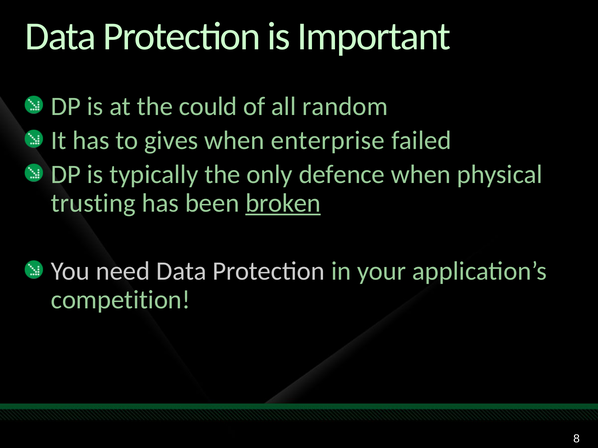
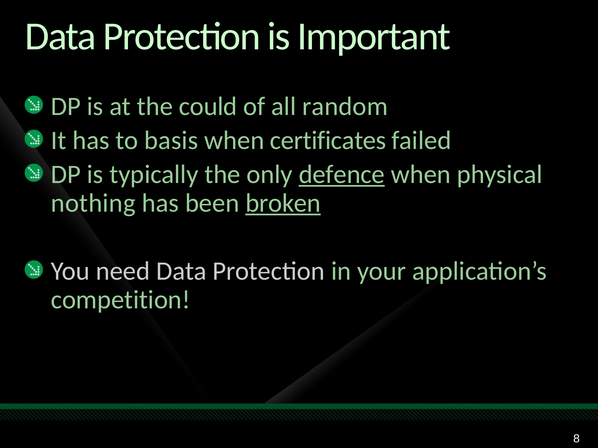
gives: gives -> basis (171, 141)
enterprise: enterprise -> certificates (328, 141)
defence underline: none -> present (342, 175)
trusting: trusting -> nothing (93, 203)
